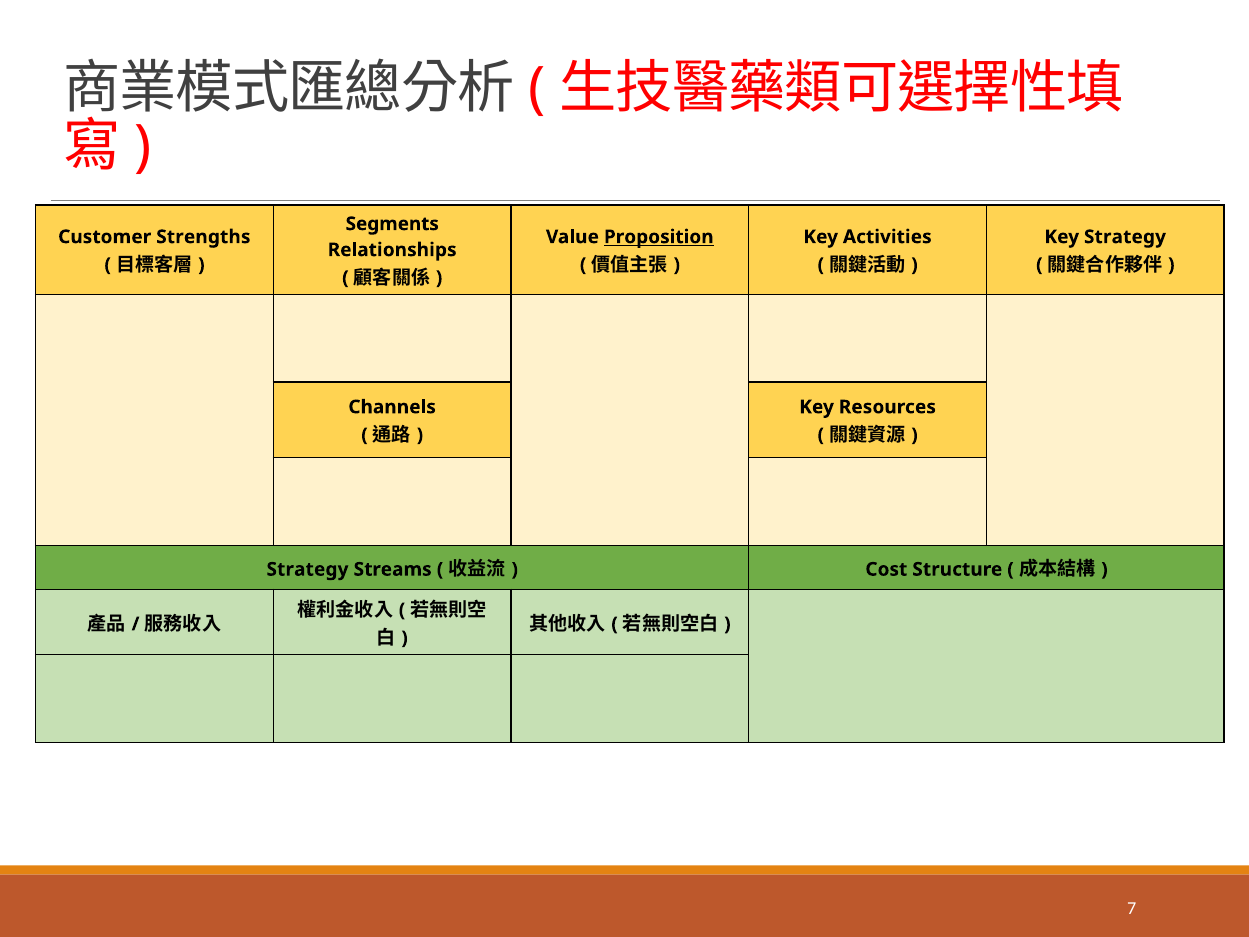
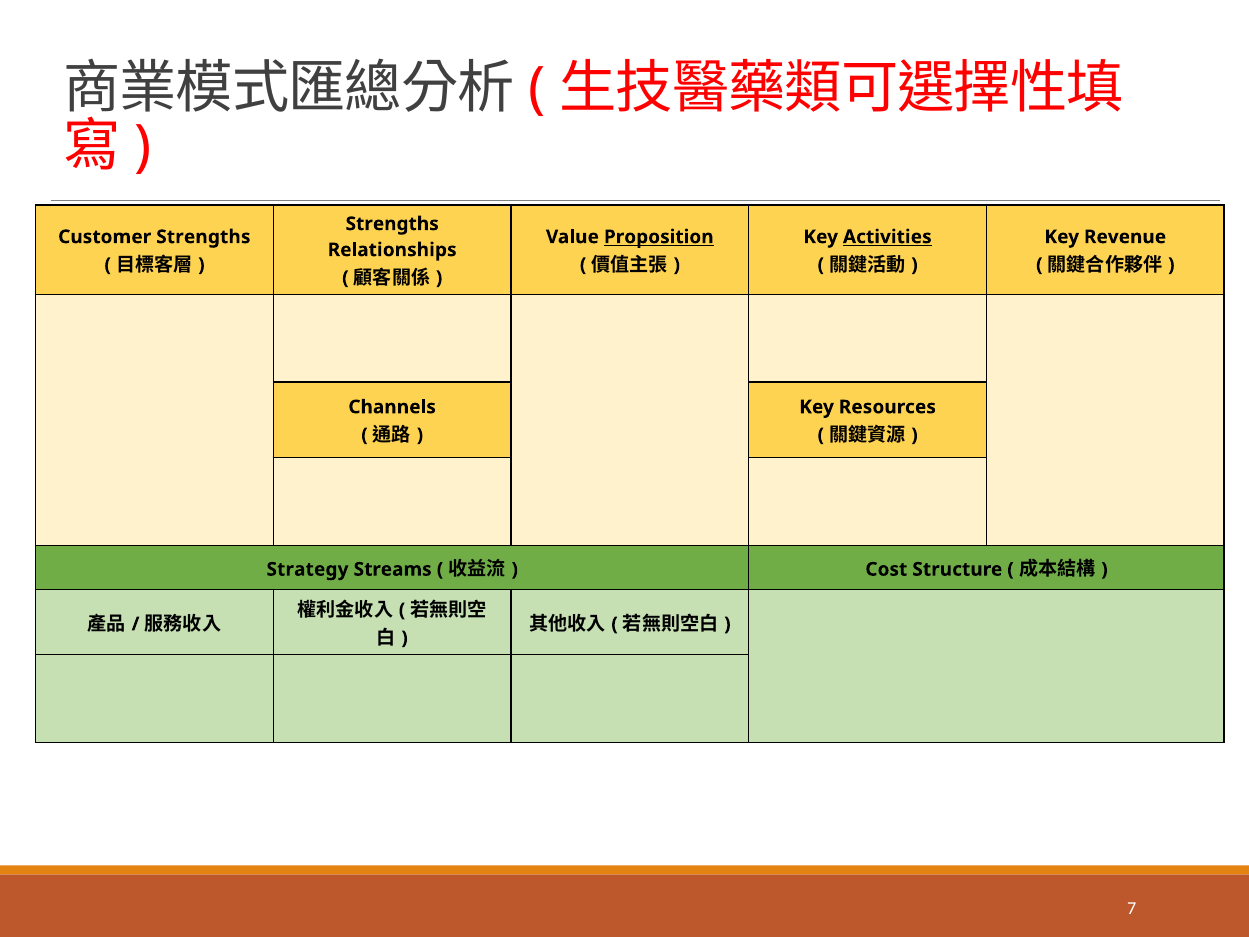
Segments: Segments -> Strengths (392, 224)
Activities underline: none -> present (887, 237)
Key Strategy: Strategy -> Revenue (1125, 237)
